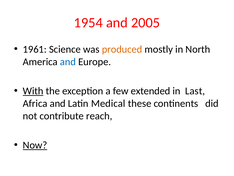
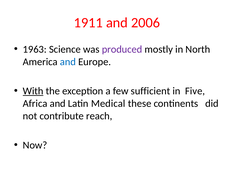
1954: 1954 -> 1911 (88, 23)
2005: 2005 -> 2006 (146, 23)
1961: 1961 -> 1963 (35, 49)
produced colour: orange -> purple (122, 49)
extended: extended -> sufficient (150, 91)
Last: Last -> Five (195, 91)
Now underline: present -> none (35, 145)
